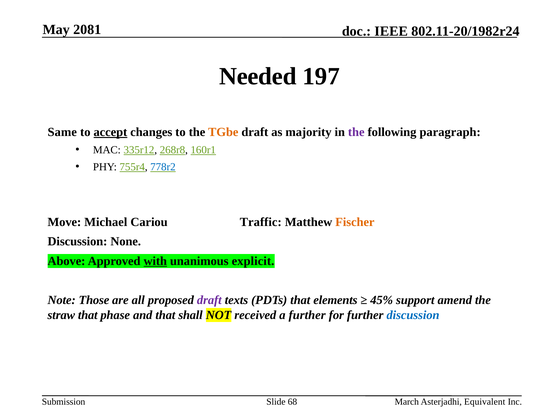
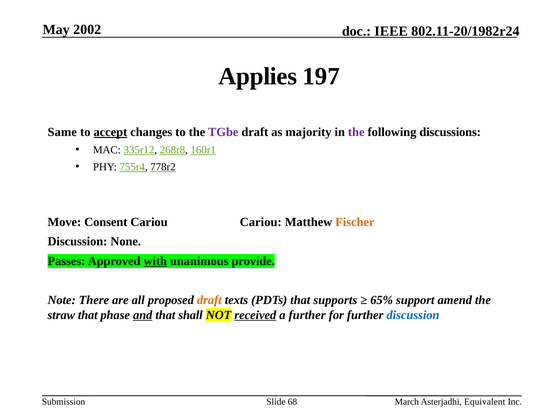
2081: 2081 -> 2002 (87, 30)
Needed: Needed -> Applies (258, 76)
TGbe colour: orange -> purple (223, 132)
paragraph: paragraph -> discussions (450, 132)
778r2 colour: blue -> black (163, 167)
Michael: Michael -> Consent (106, 222)
Cariou Traffic: Traffic -> Cariou (261, 222)
Above: Above -> Passes (66, 261)
explicit: explicit -> provide (253, 261)
Those: Those -> There (94, 300)
draft colour: purple -> orange (209, 300)
elements: elements -> supports (335, 300)
45%: 45% -> 65% (382, 300)
and underline: none -> present (143, 315)
received underline: none -> present (255, 315)
